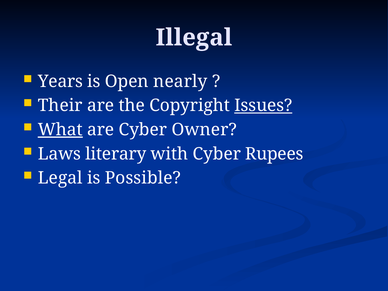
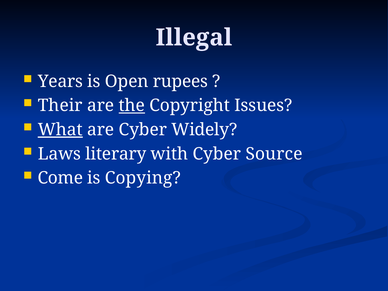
nearly: nearly -> rupees (180, 81)
the underline: none -> present (132, 106)
Issues underline: present -> none (263, 106)
Owner: Owner -> Widely (204, 130)
Rupees: Rupees -> Source (274, 154)
Legal: Legal -> Come (60, 178)
Possible: Possible -> Copying (143, 178)
